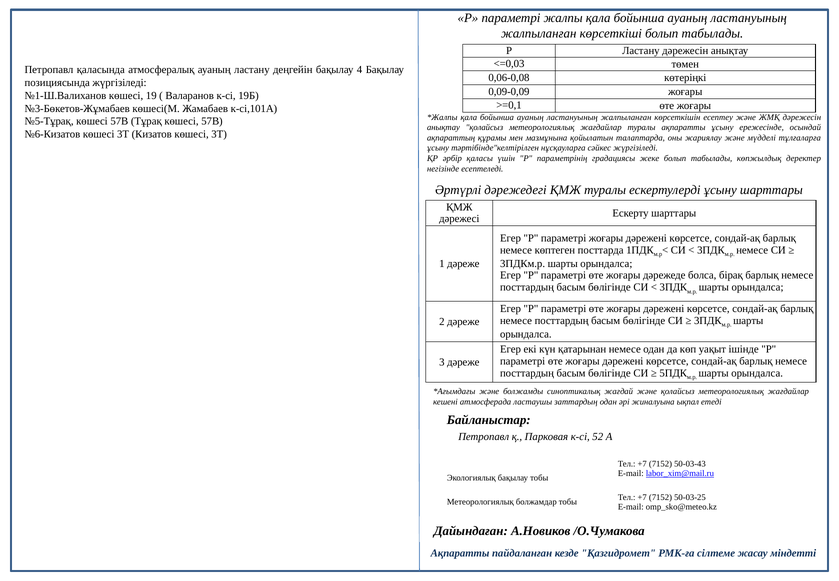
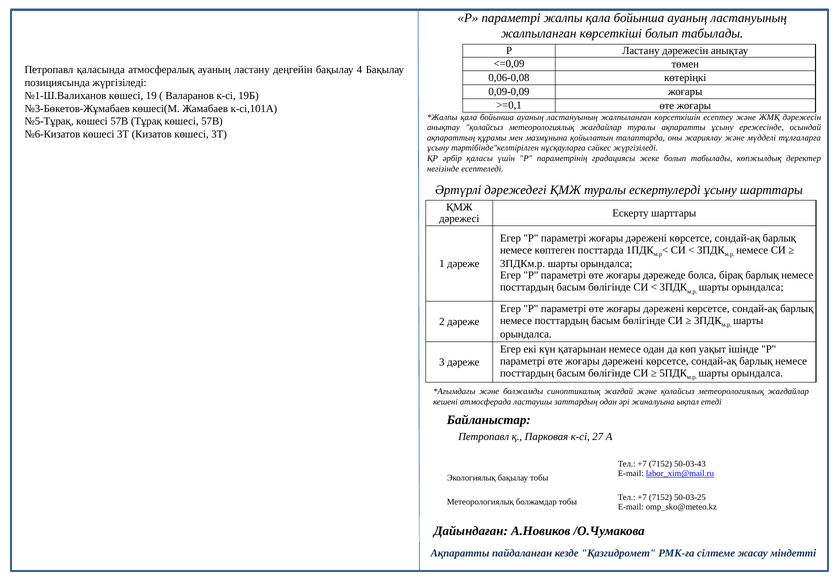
<=0,03: <=0,03 -> <=0,09 (509, 64)
52: 52 -> 27 (598, 436)
